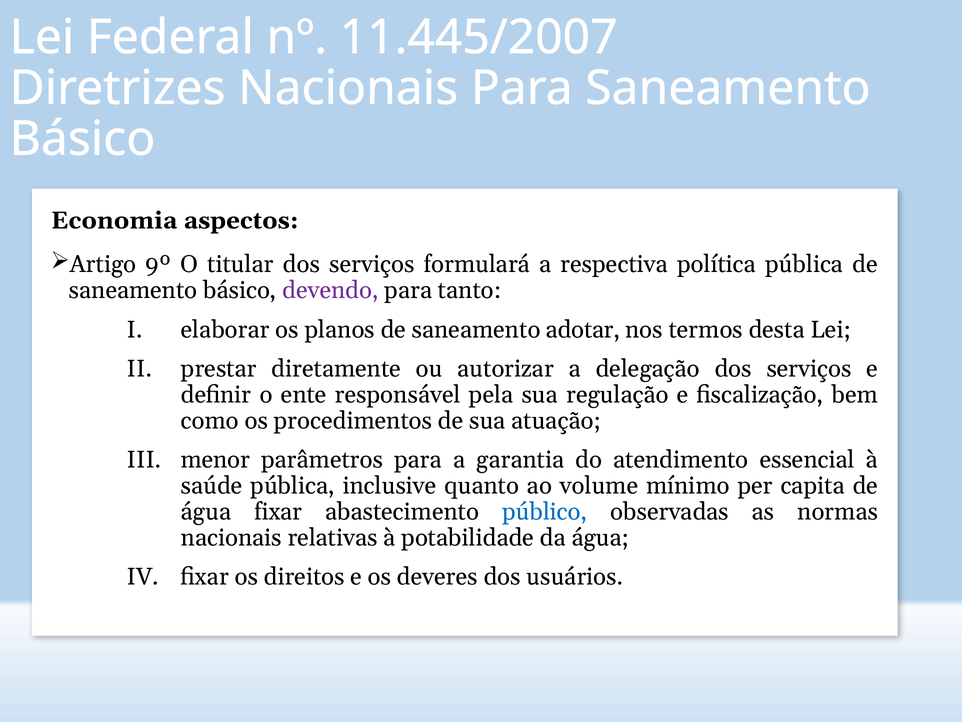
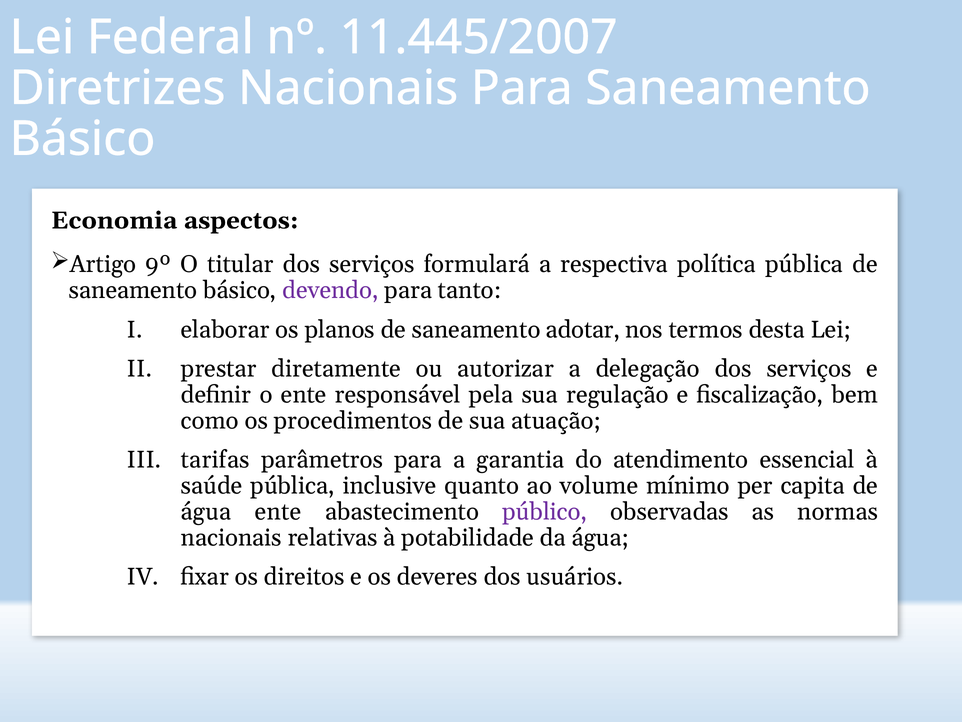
menor: menor -> tarifas (215, 459)
água fixar: fixar -> ente (278, 511)
público colour: blue -> purple (545, 511)
